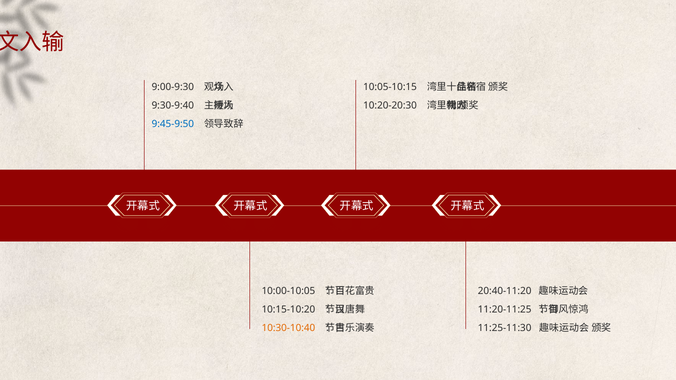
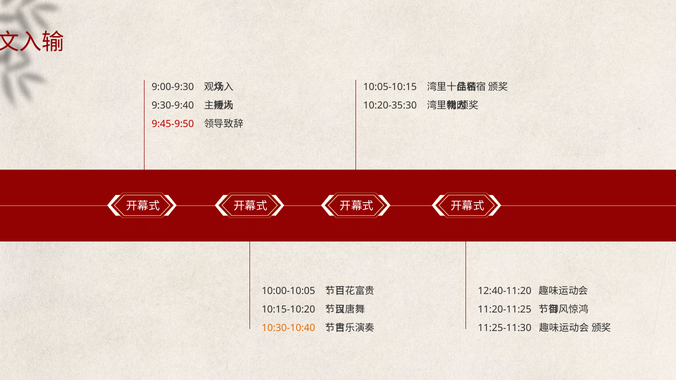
10:20-20:30: 10:20-20:30 -> 10:20-35:30 (390, 105)
9:45-9:50 colour: blue -> red (173, 124)
20:40-11:20: 20:40-11:20 -> 12:40-11:20 (505, 291)
